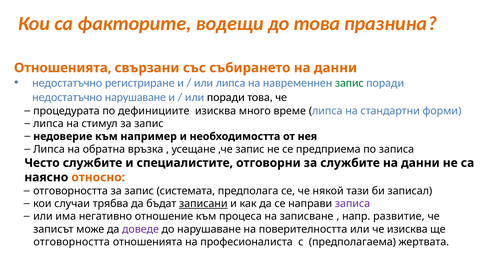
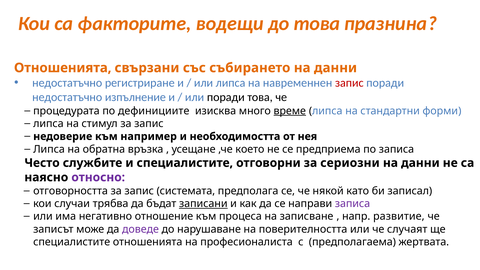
запис colour: green -> red (349, 83)
недостатъчно нарушаване: нарушаване -> изпълнение (135, 97)
време underline: none -> present (290, 111)
,че запис: запис -> което (250, 149)
за службите: службите -> сериозни (350, 163)
относно colour: orange -> purple (98, 177)
тази: тази -> като (358, 191)
че изисква: изисква -> случаят (407, 229)
отговорността: отговорността -> специалистите (72, 242)
